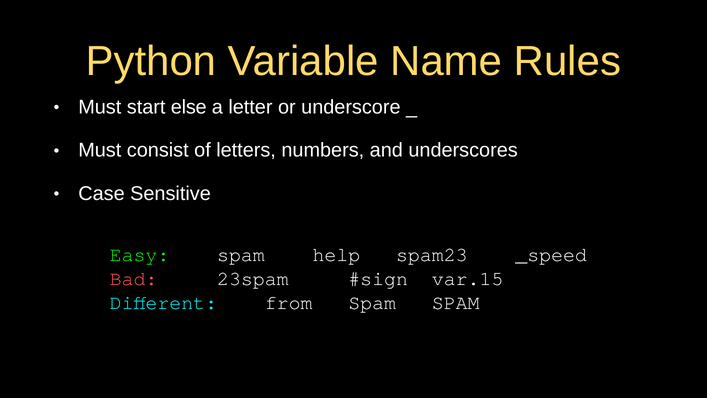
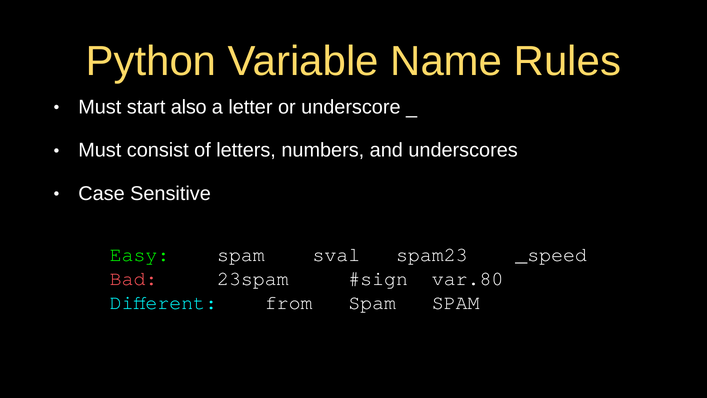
else: else -> also (189, 107)
help: help -> sval (336, 255)
var.15: var.15 -> var.80 (468, 278)
